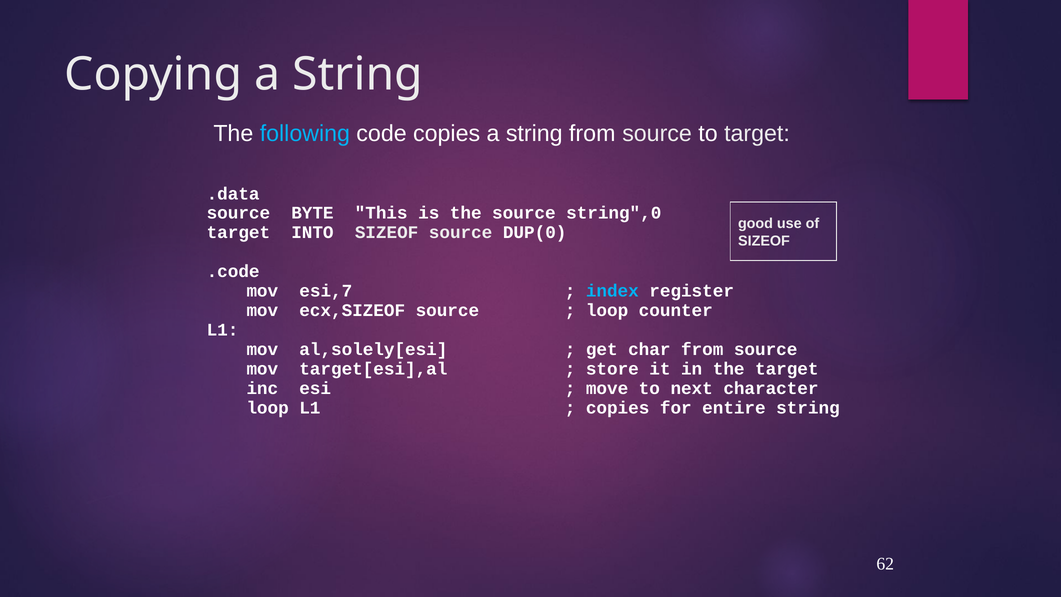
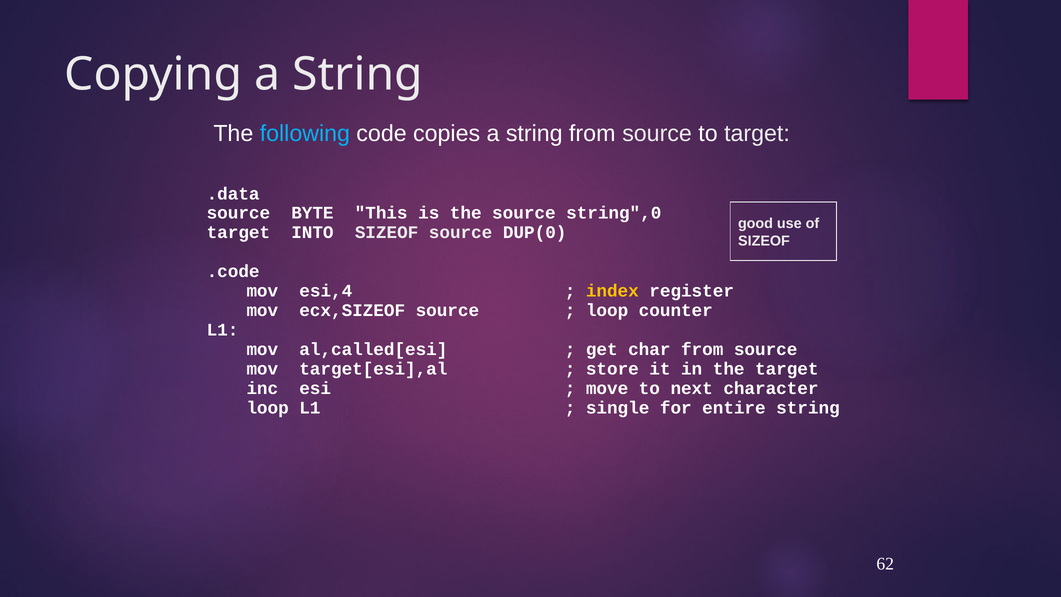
esi,7: esi,7 -> esi,4 (326, 291)
index colour: light blue -> yellow (612, 291)
al,solely[esi: al,solely[esi -> al,called[esi (373, 349)
copies: copies -> single (618, 408)
